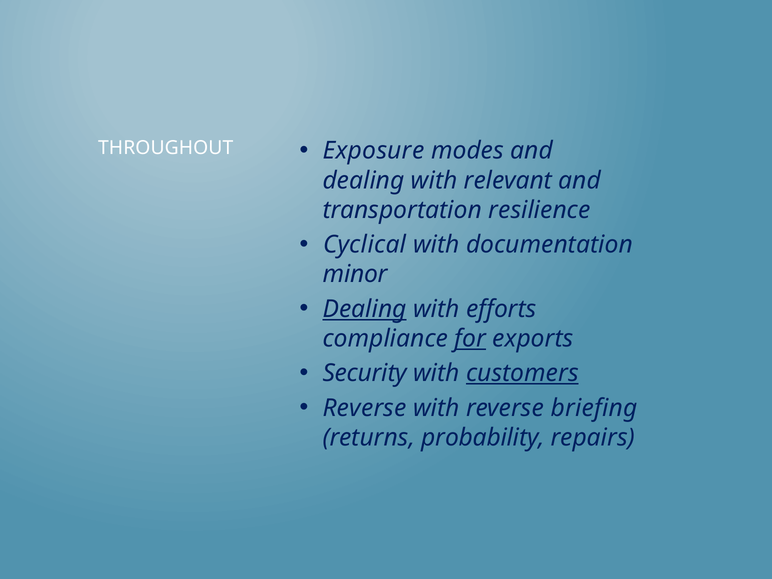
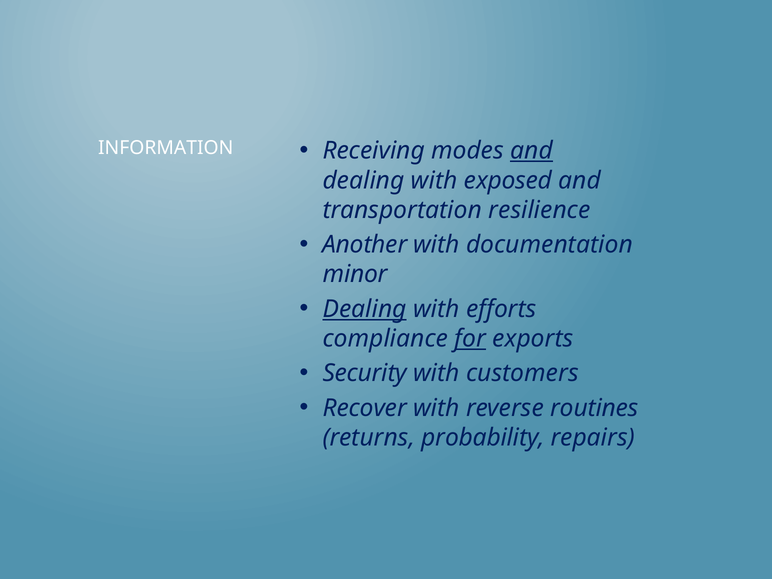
Exposure: Exposure -> Receiving (374, 151)
and underline: none -> present (532, 151)
THROUGHOUT: THROUGHOUT -> INFORMATION (166, 148)
relevant: relevant -> exposed (508, 180)
Cyclical: Cyclical -> Another (365, 245)
customers underline: present -> none (522, 373)
Reverse: Reverse -> Recover (365, 408)
briefing: briefing -> routines (594, 408)
